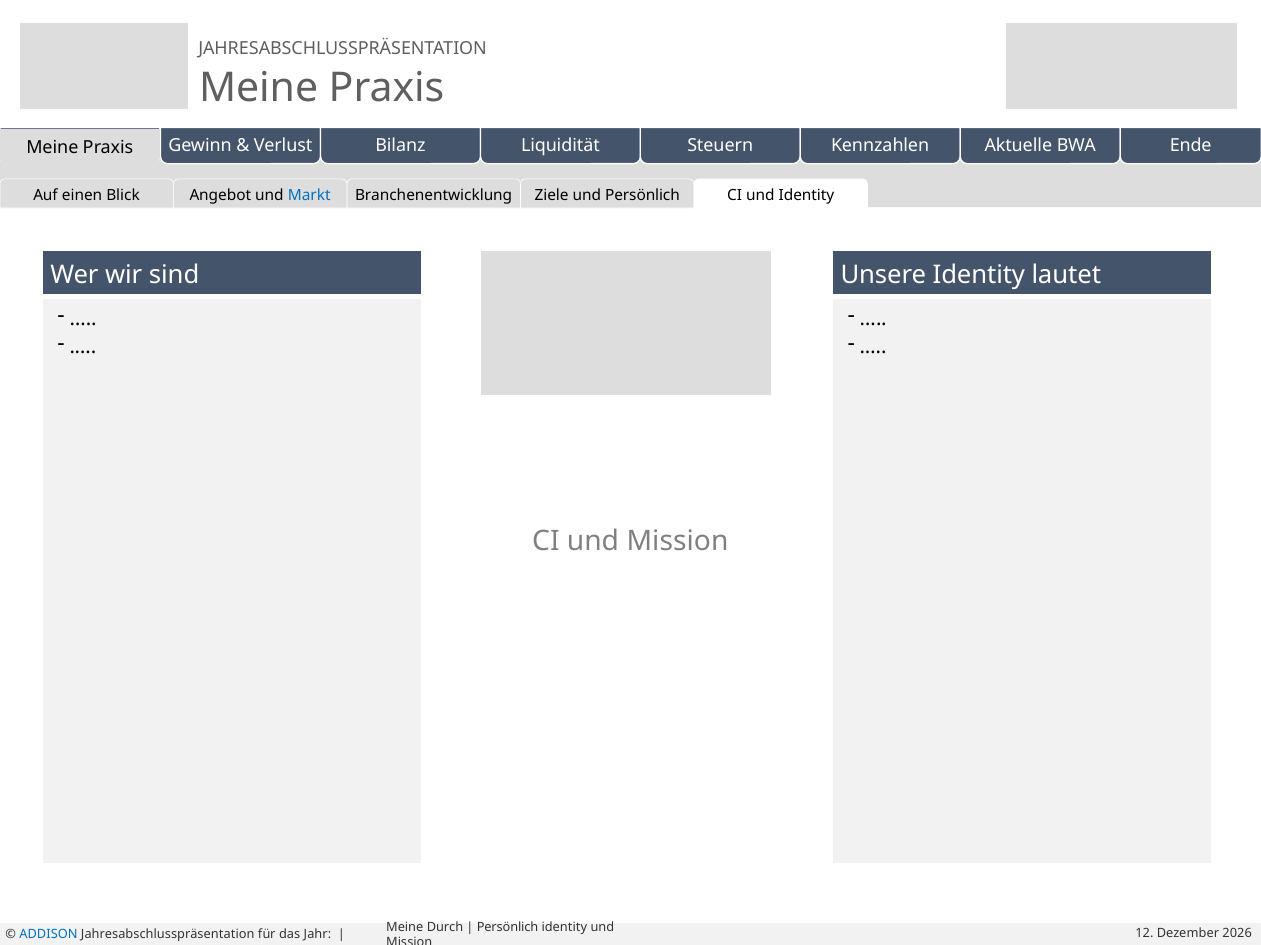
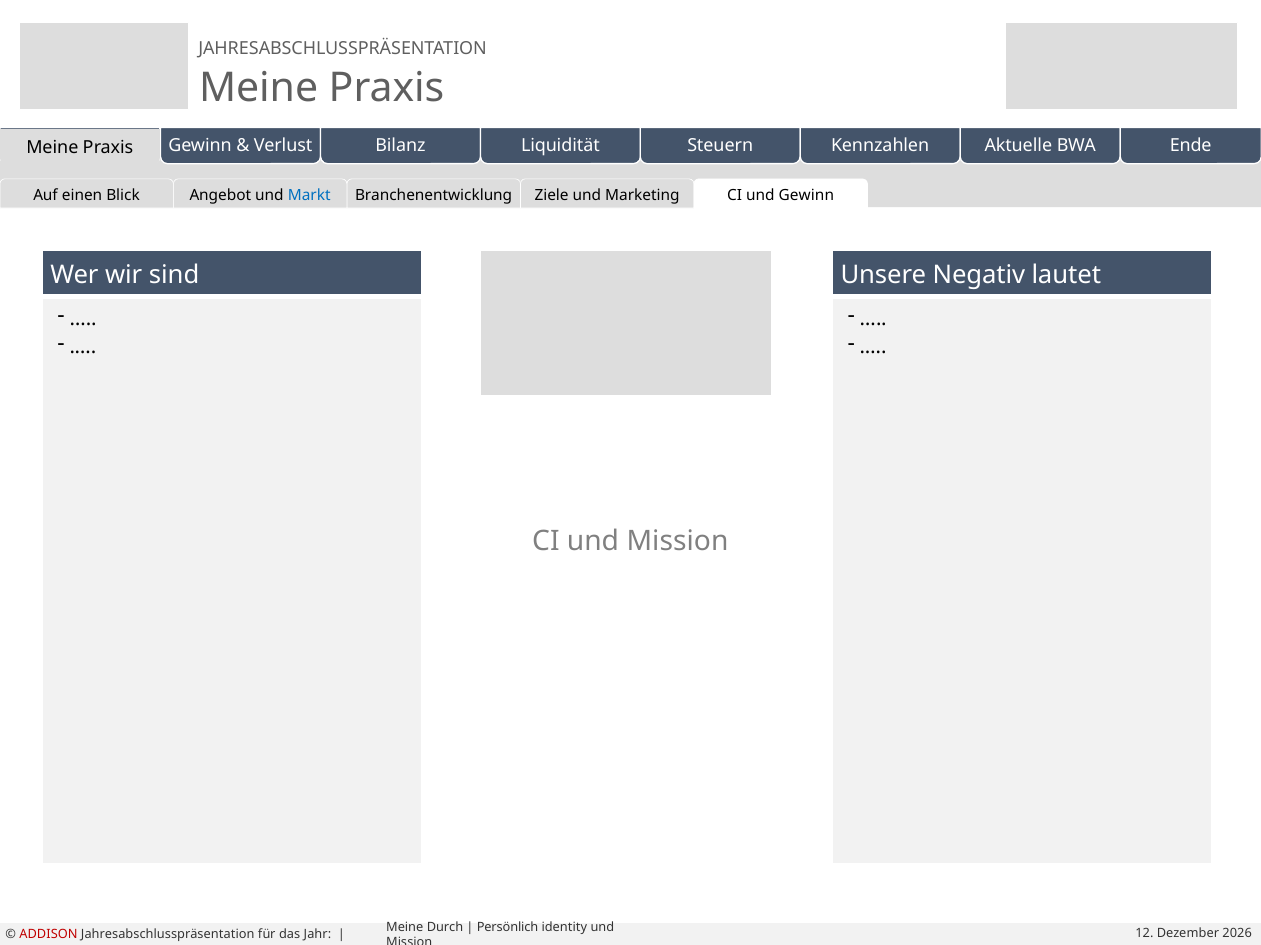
und Persönlich: Persönlich -> Marketing (642, 195)
und Identity: Identity -> Gewinn (806, 195)
Unsere Identity: Identity -> Negativ (979, 275)
ADDISON colour: blue -> red (48, 935)
